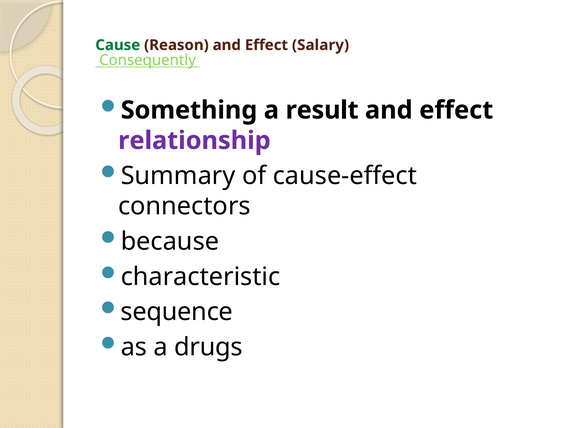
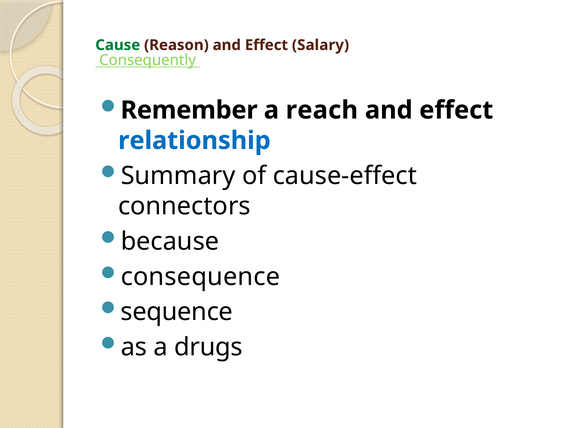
Something: Something -> Remember (189, 110)
result: result -> reach (322, 110)
relationship colour: purple -> blue (194, 141)
characteristic: characteristic -> consequence (200, 277)
